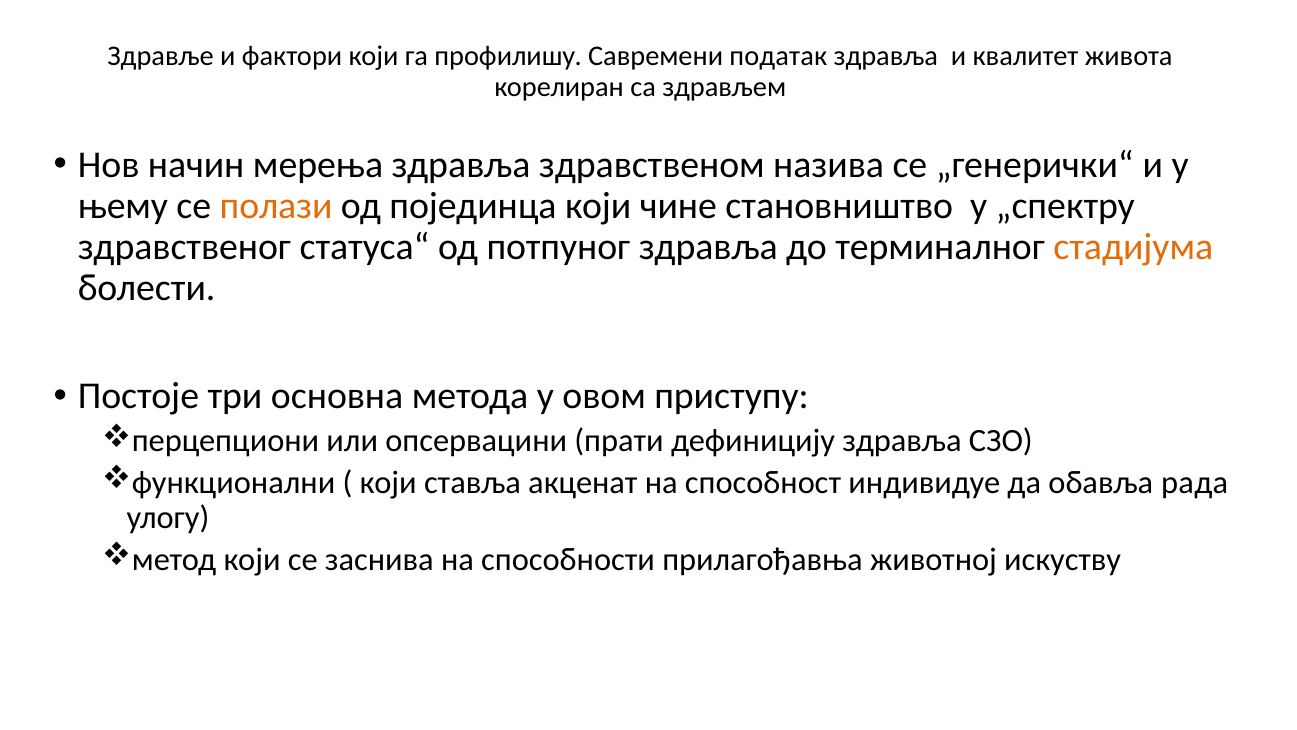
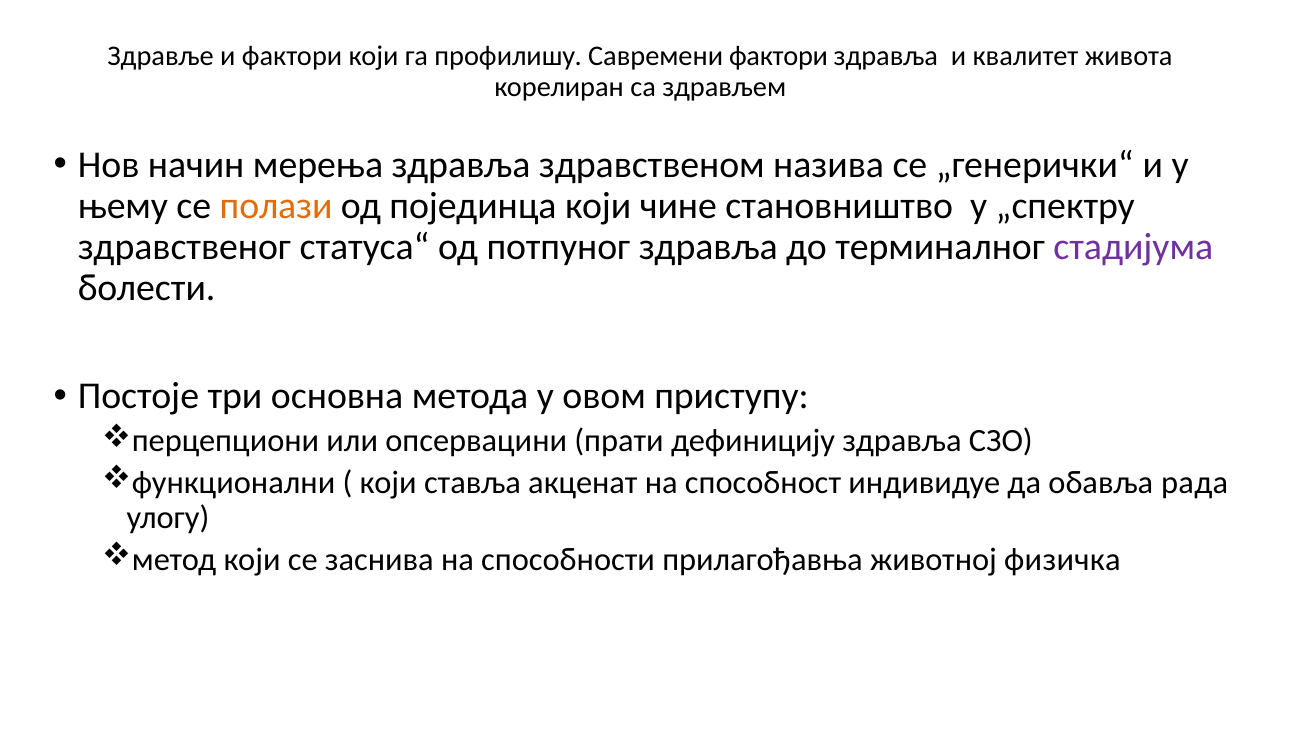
Савремени податак: податак -> фактори (779, 56)
стадијума colour: orange -> purple (1133, 247)
искуству: искуству -> физичка (1062, 559)
